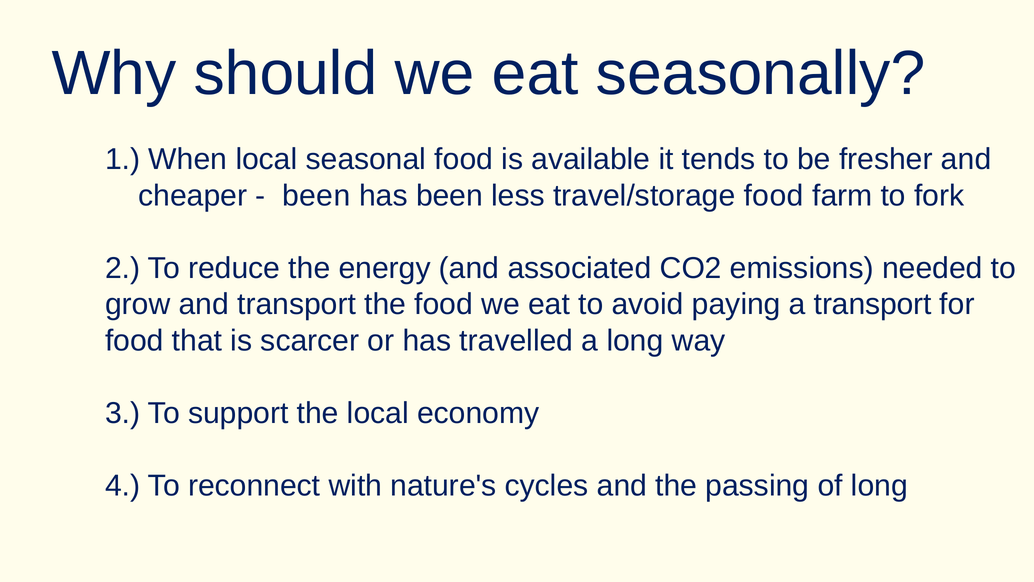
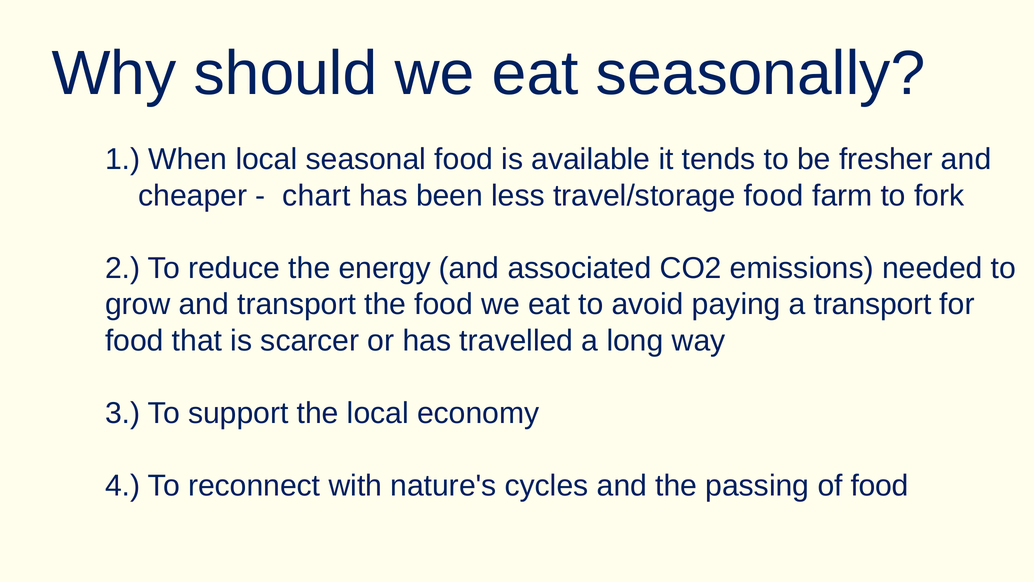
been: been -> chart (316, 196)
of long: long -> food (880, 485)
